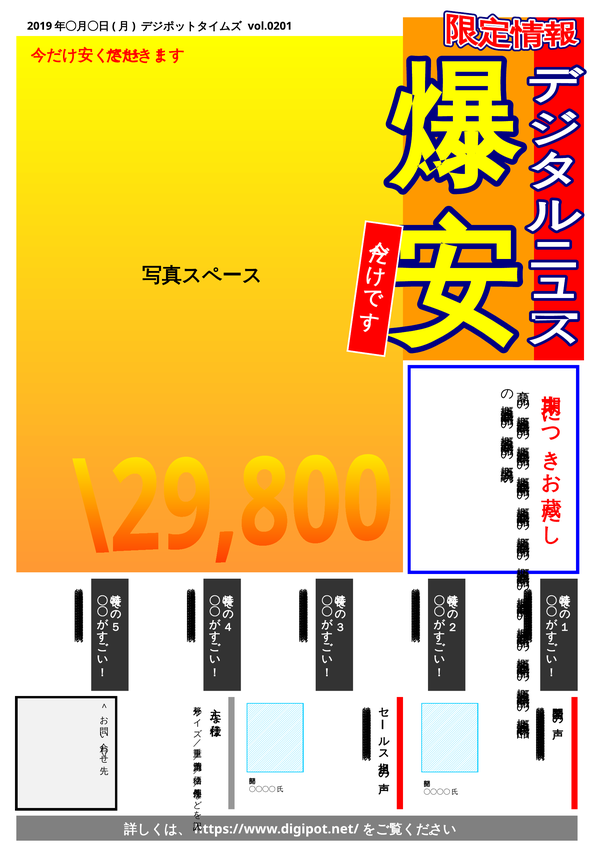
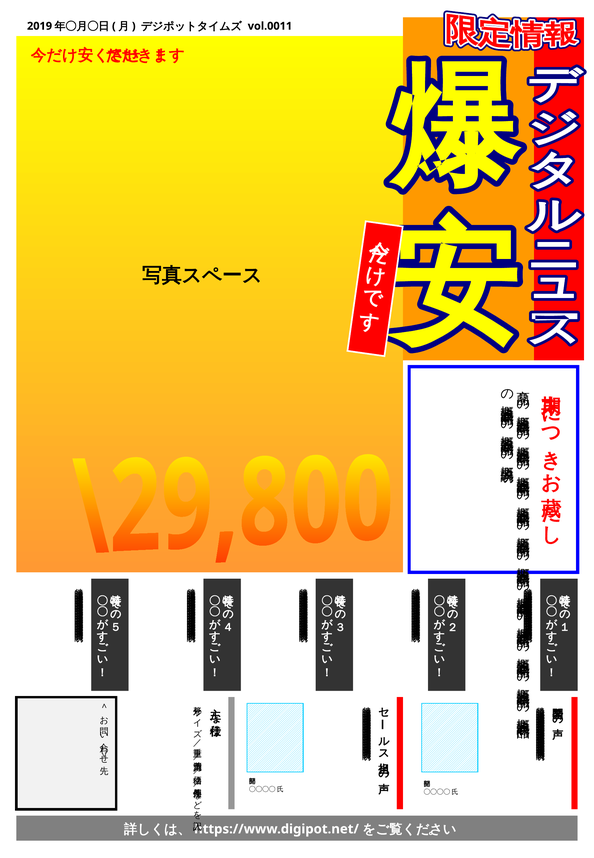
vol.0201: vol.0201 -> vol.0011 (270, 26)
